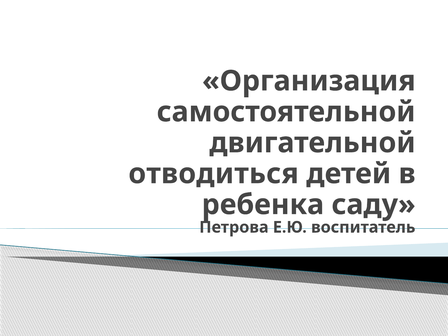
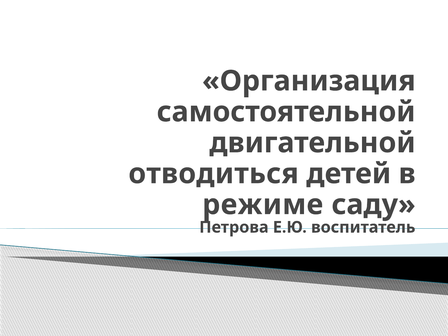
ребенка: ребенка -> режиме (263, 205)
